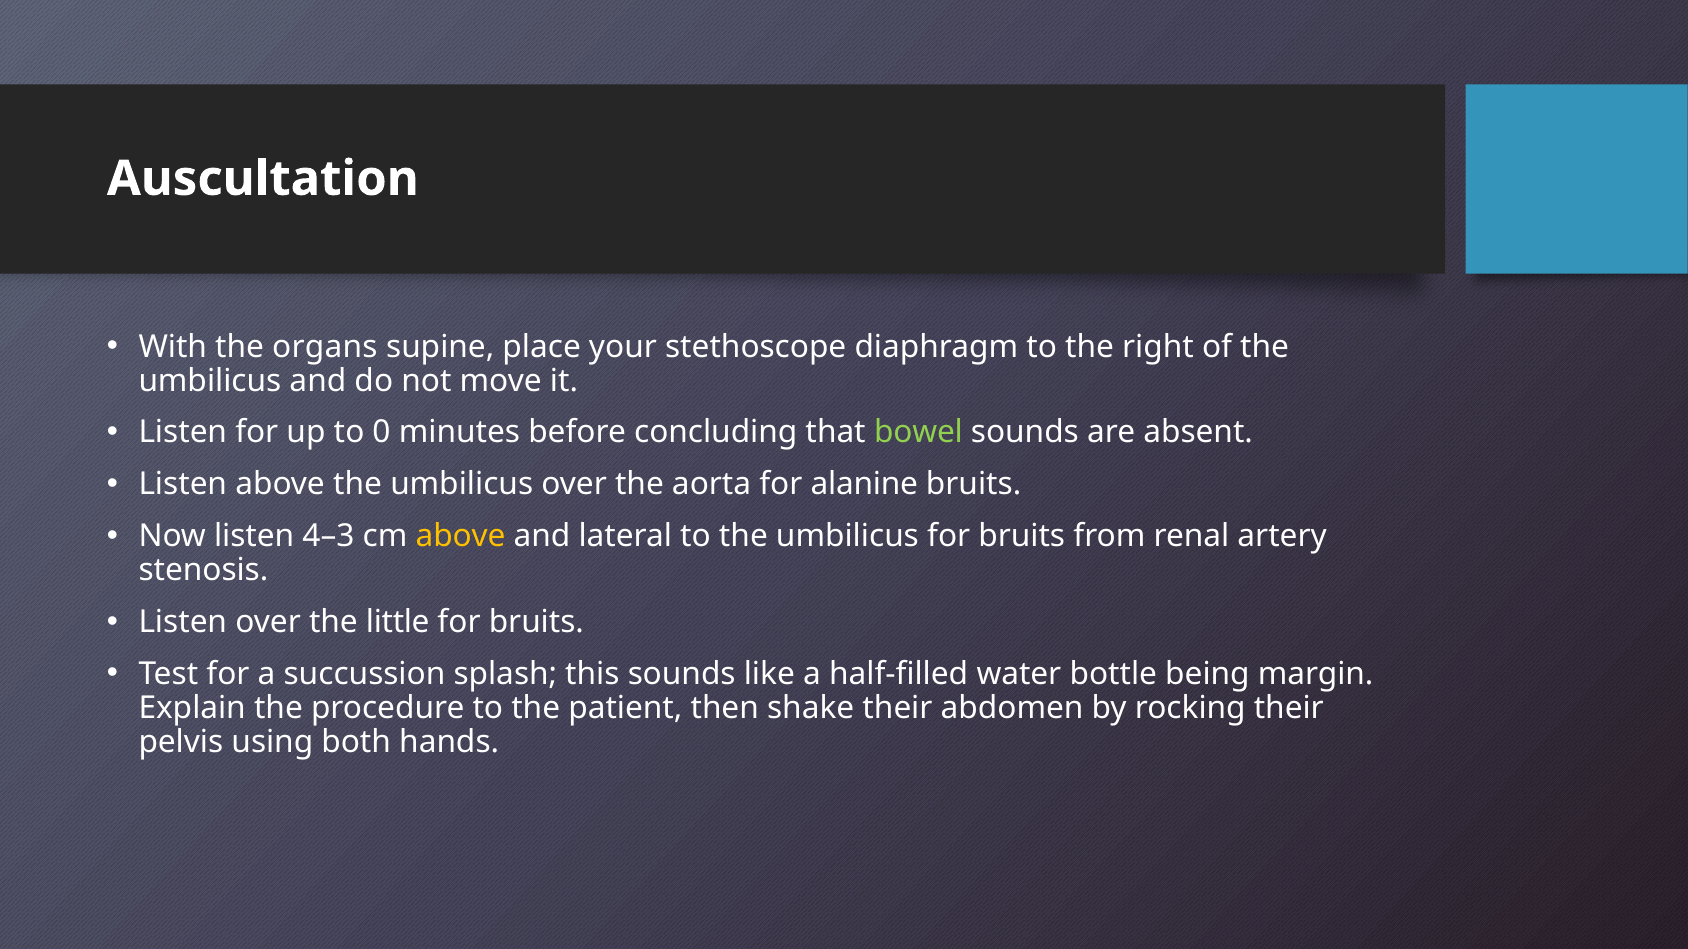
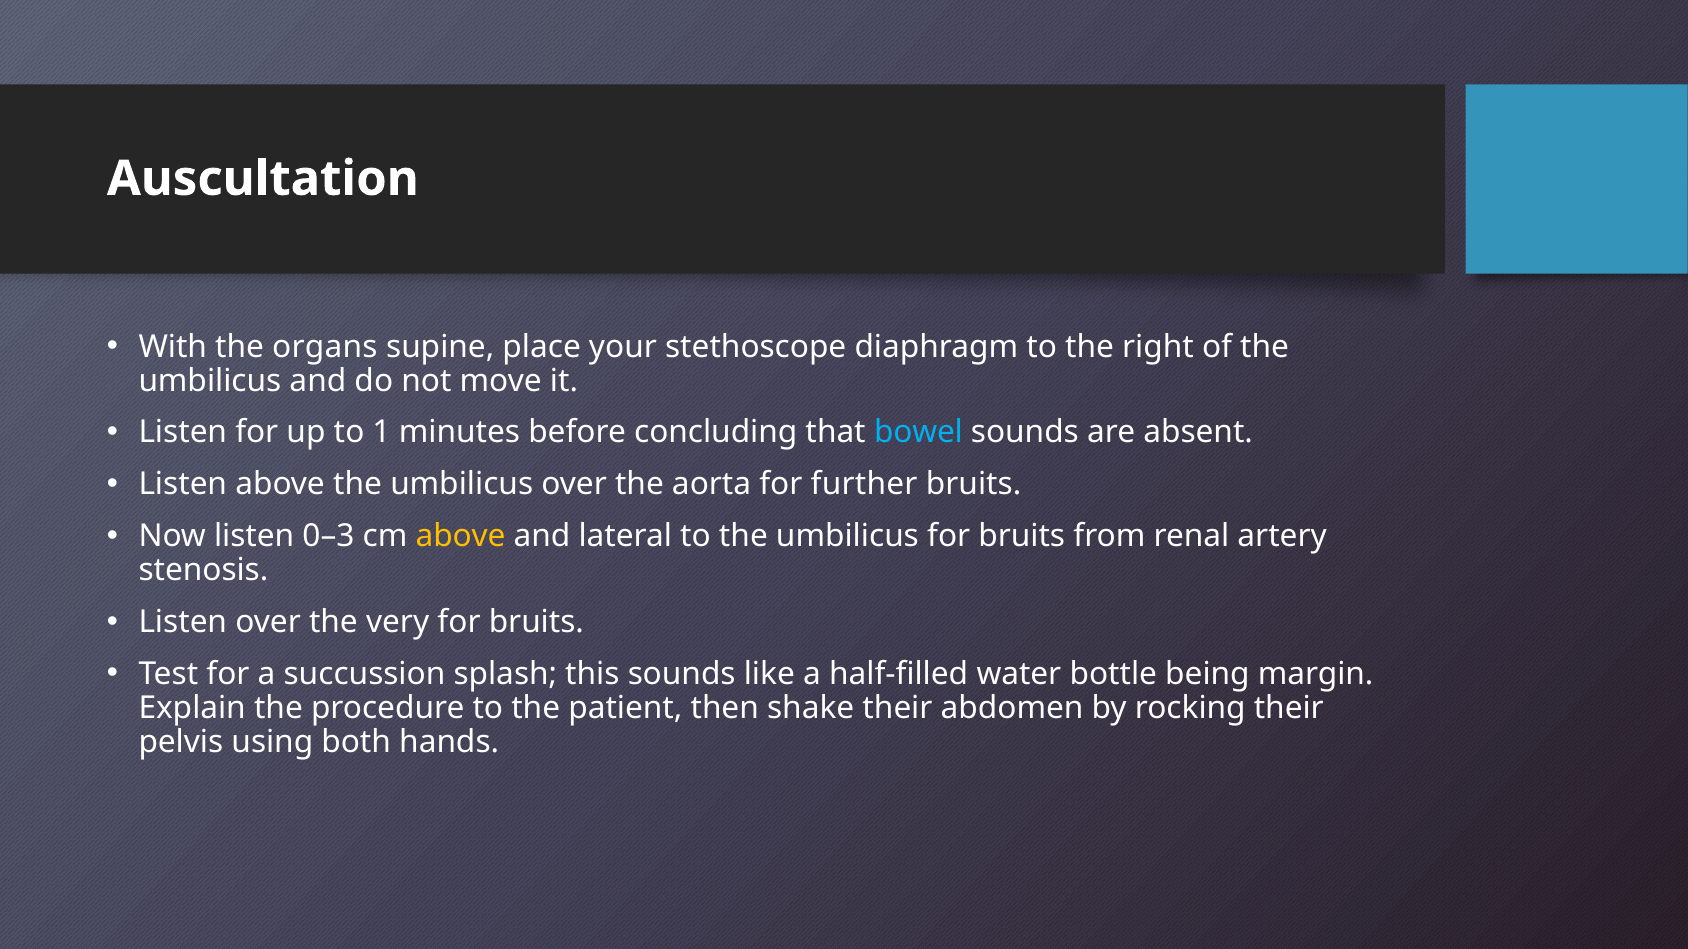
0: 0 -> 1 (382, 433)
bowel colour: light green -> light blue (918, 433)
alanine: alanine -> further (864, 485)
4–3: 4–3 -> 0–3 (328, 536)
little: little -> very (398, 622)
